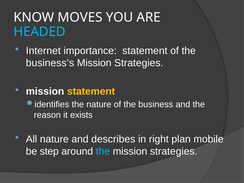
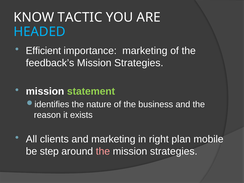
MOVES: MOVES -> TACTIC (80, 17)
Internet: Internet -> Efficient (43, 51)
importance statement: statement -> marketing (145, 51)
business’s: business’s -> feedback’s (50, 63)
statement colour: yellow -> light green (91, 91)
All nature: nature -> clients (54, 139)
and describes: describes -> marketing (113, 139)
the colour: light blue -> pink (103, 151)
